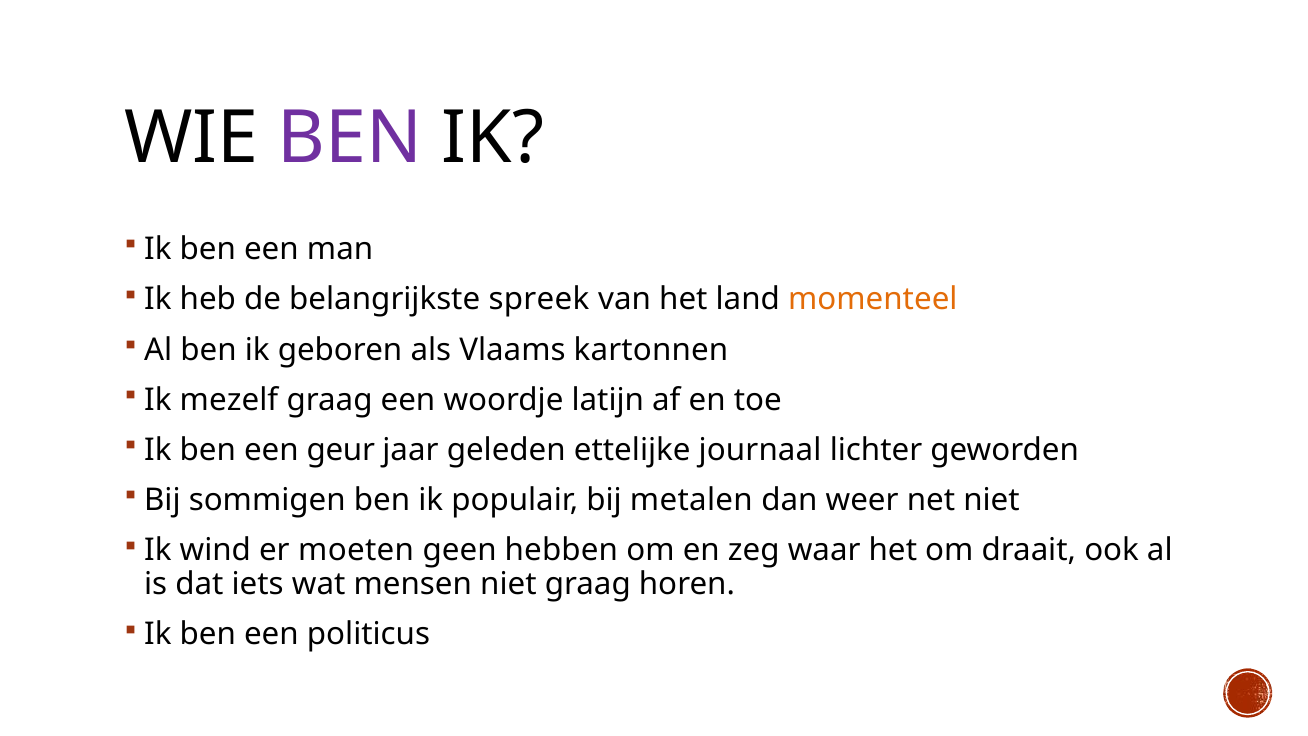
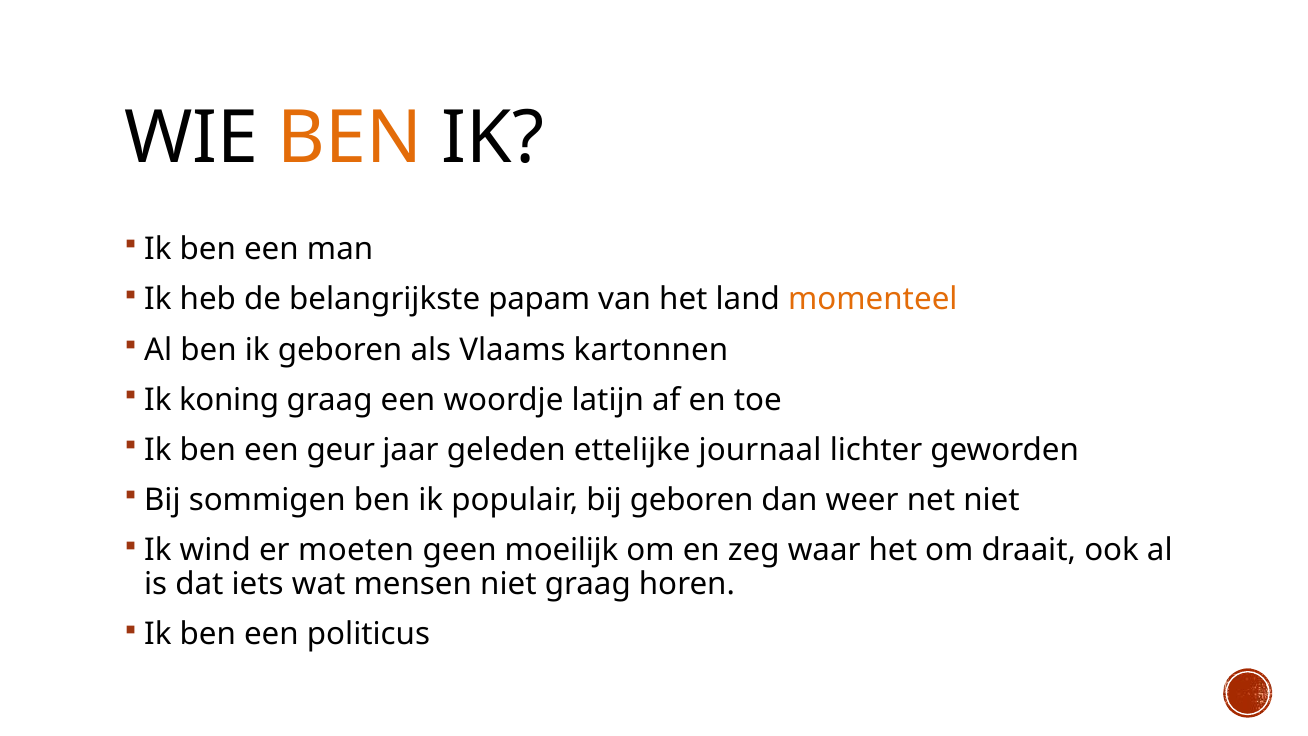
BEN colour: purple -> orange (350, 138)
spreek: spreek -> papam (539, 299)
mezelf: mezelf -> koning (229, 400)
bij metalen: metalen -> geboren (692, 500)
hebben: hebben -> moeilijk (562, 550)
